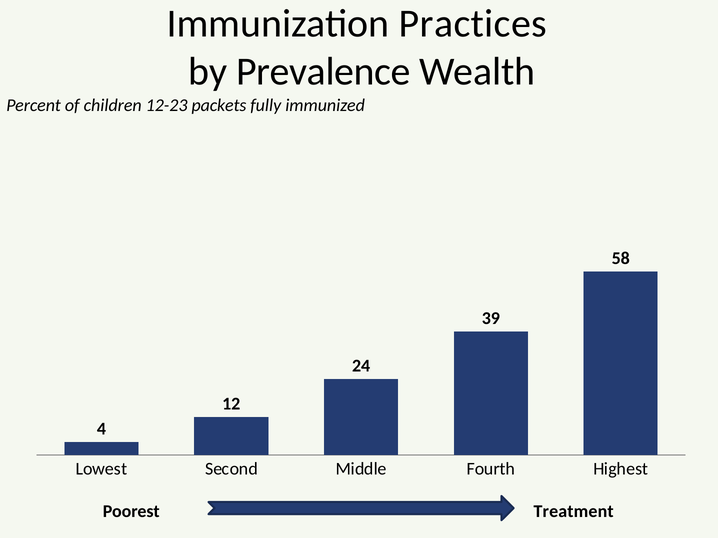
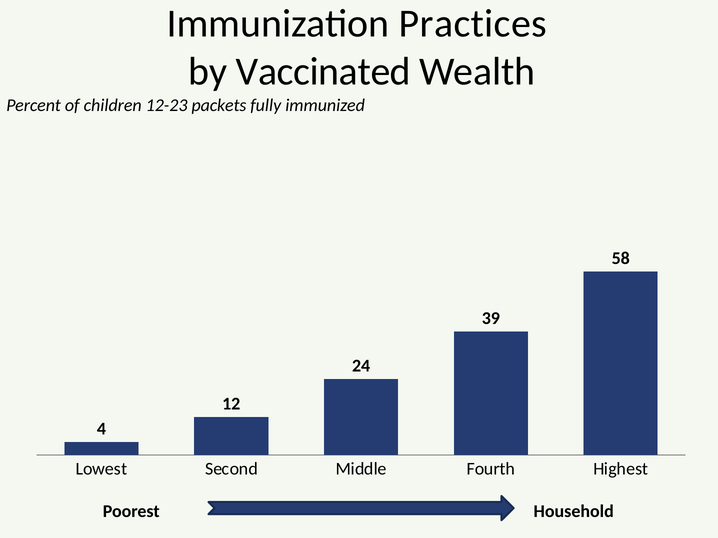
Prevalence: Prevalence -> Vaccinated (323, 72)
Treatment: Treatment -> Household (574, 512)
